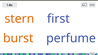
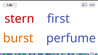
stern colour: orange -> red (19, 19)
